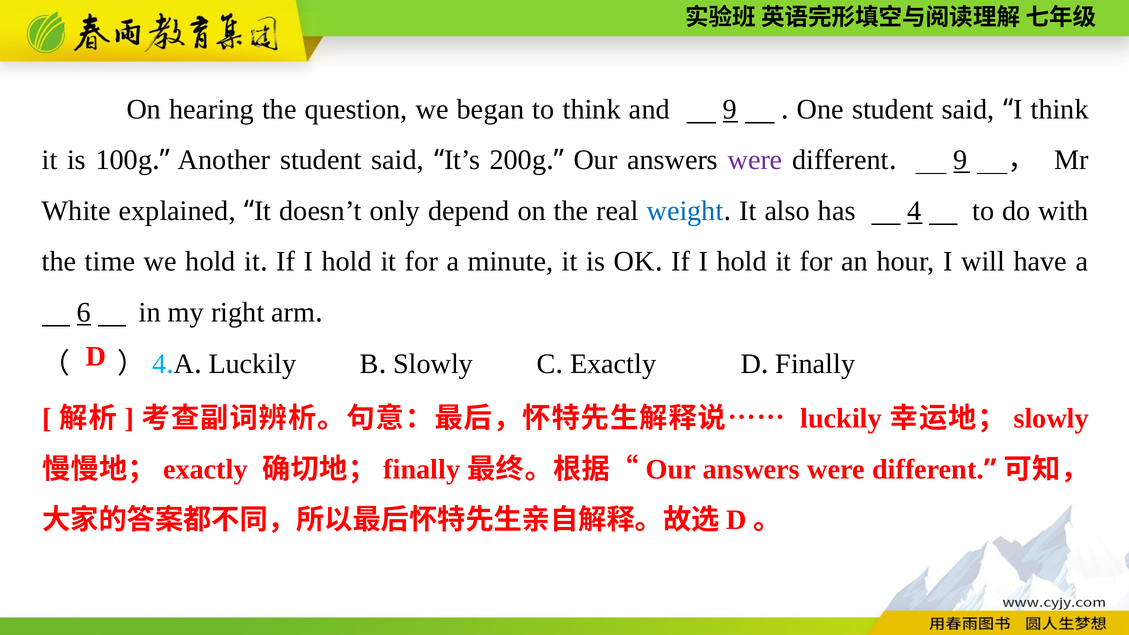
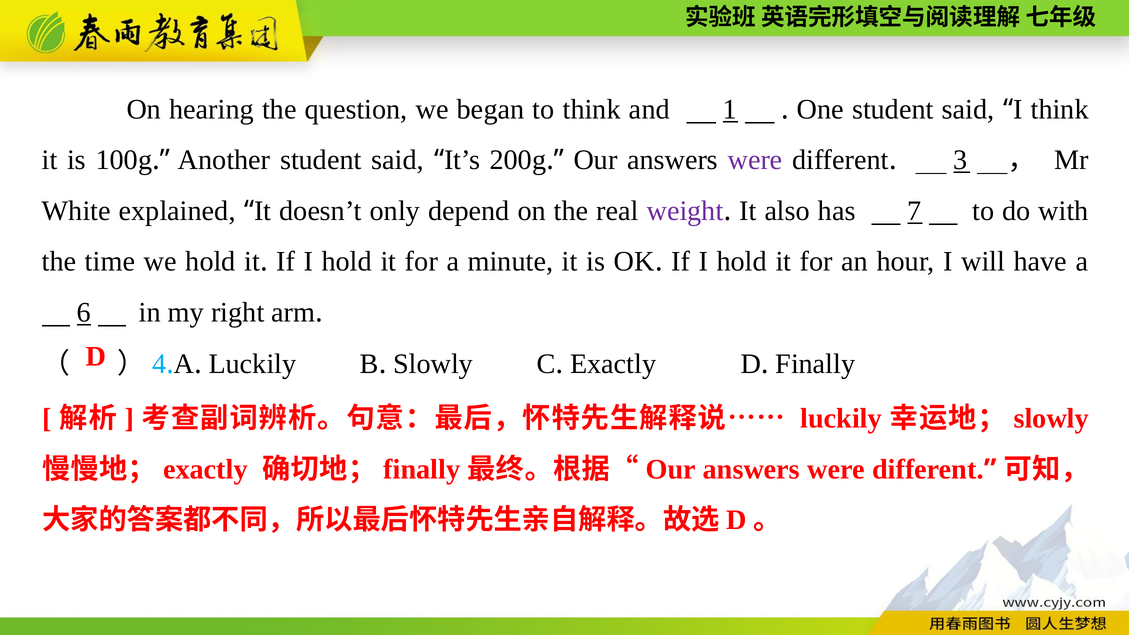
and 9: 9 -> 1 (730, 109)
9: 9 -> 3 (960, 160)
weight colour: blue -> purple (685, 211)
4: 4 -> 7 (914, 211)
